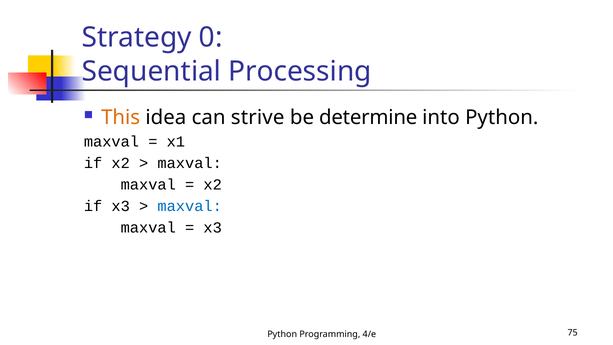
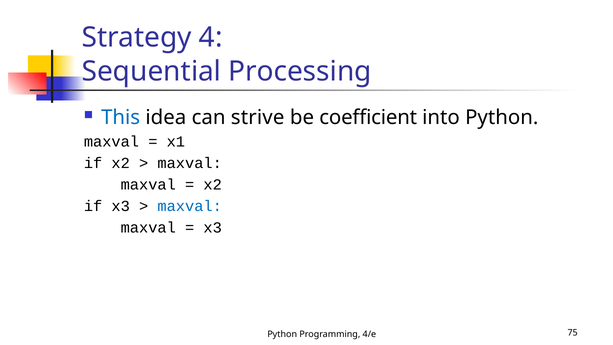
0: 0 -> 4 (211, 38)
This colour: orange -> blue (121, 117)
determine: determine -> coefficient (368, 117)
